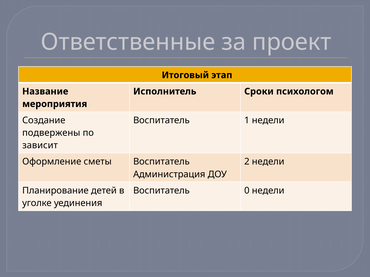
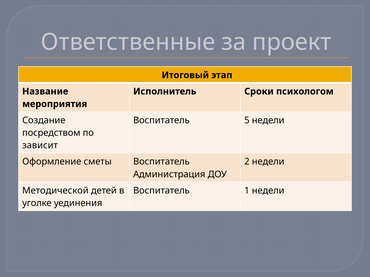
1: 1 -> 5 (247, 120)
подвержены: подвержены -> посредством (51, 133)
Планирование: Планирование -> Методической (55, 191)
0: 0 -> 1 (247, 191)
